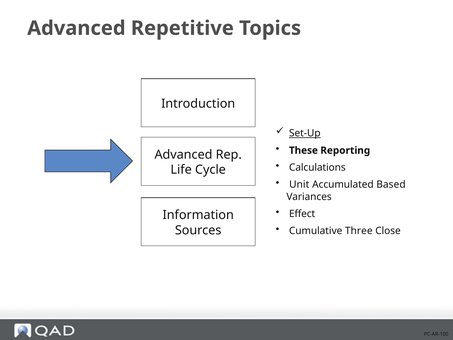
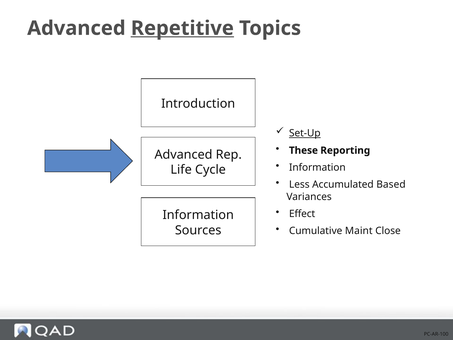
Repetitive underline: none -> present (182, 28)
Calculations: Calculations -> Information (317, 167)
Unit: Unit -> Less (299, 185)
Three: Three -> Maint (359, 231)
